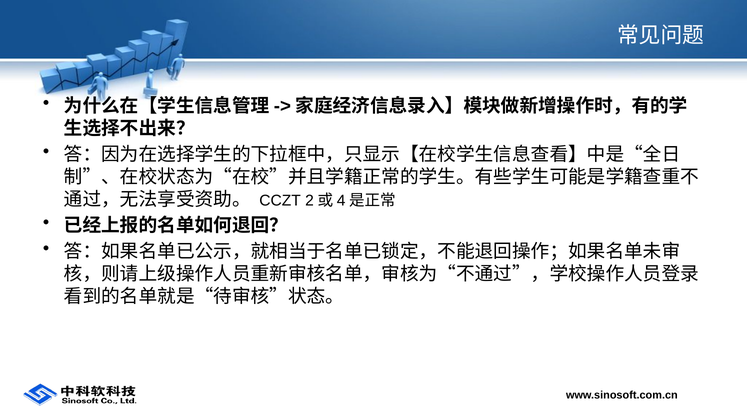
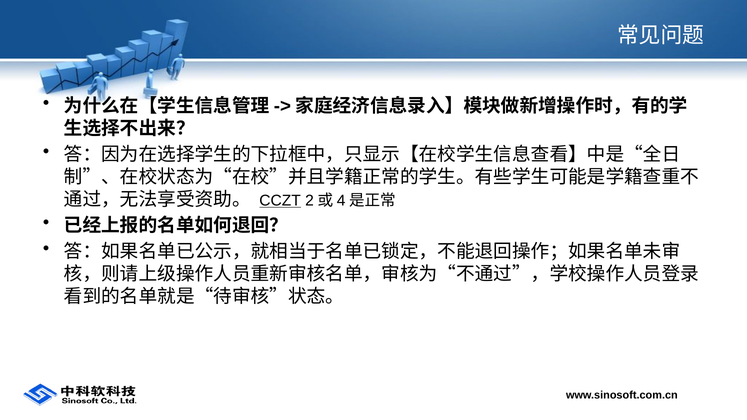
CCZT underline: none -> present (280, 201)
